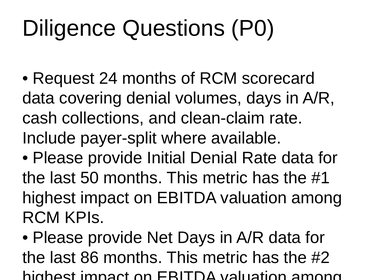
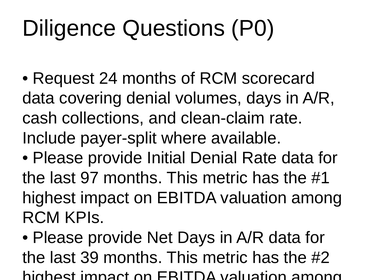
50: 50 -> 97 (90, 178)
86: 86 -> 39 (90, 257)
